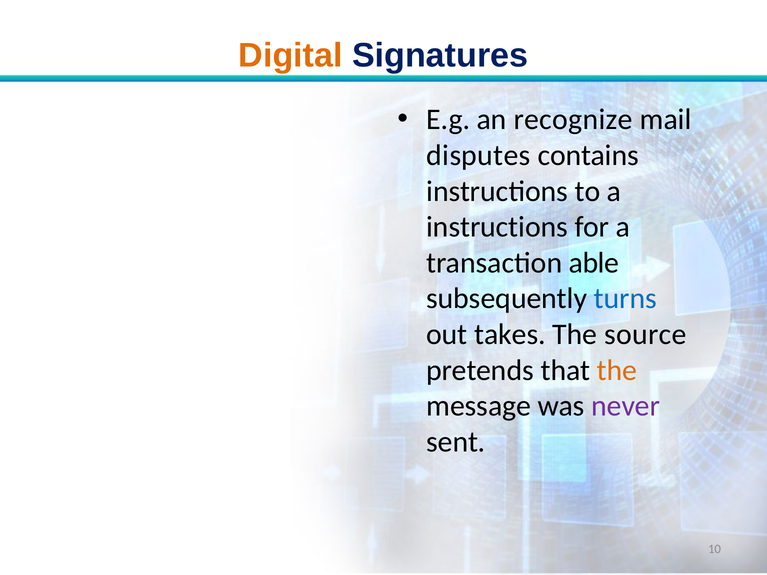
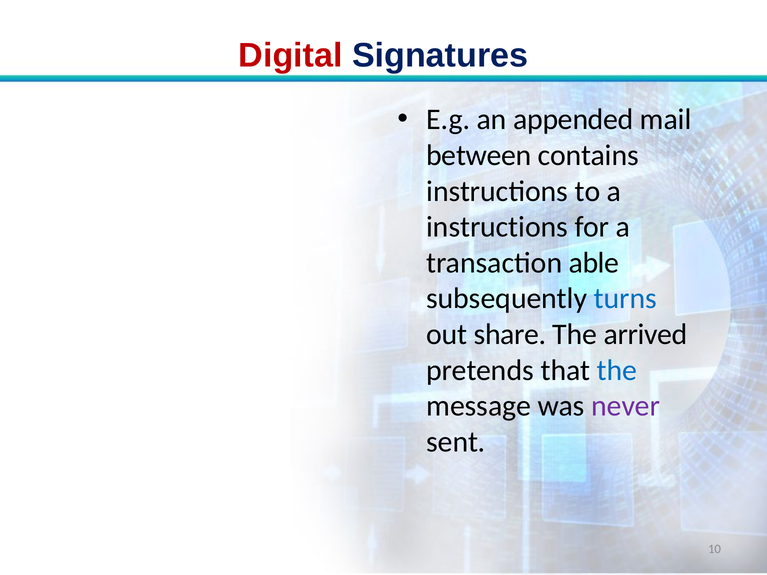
Digital colour: orange -> red (290, 55)
recognize: recognize -> appended (573, 120)
disputes: disputes -> between (479, 155)
takes: takes -> share (510, 335)
source: source -> arrived (646, 335)
the colour: orange -> blue (617, 370)
